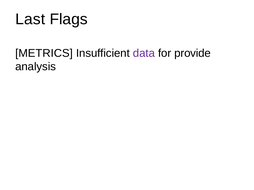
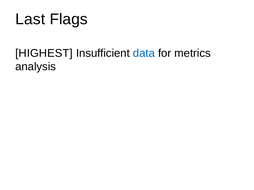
METRICS: METRICS -> HIGHEST (44, 53)
data colour: purple -> blue (144, 53)
provide: provide -> metrics (193, 53)
